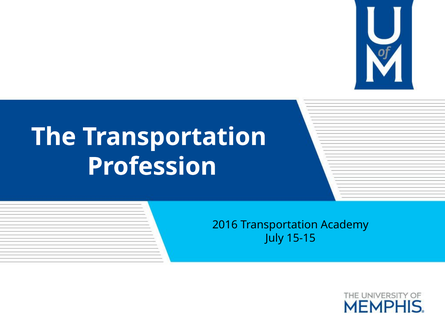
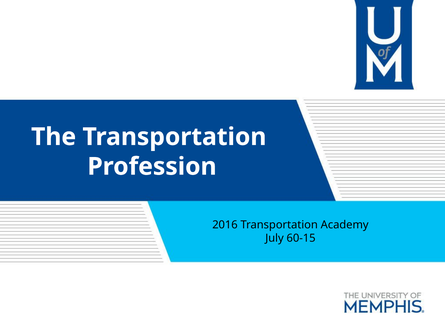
15-15: 15-15 -> 60-15 (301, 238)
